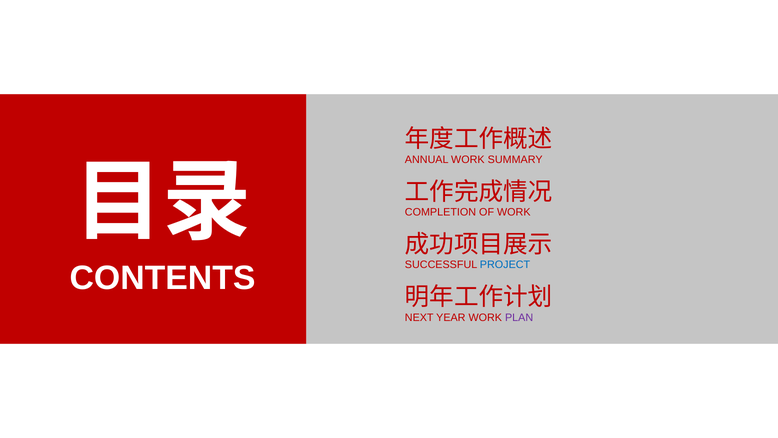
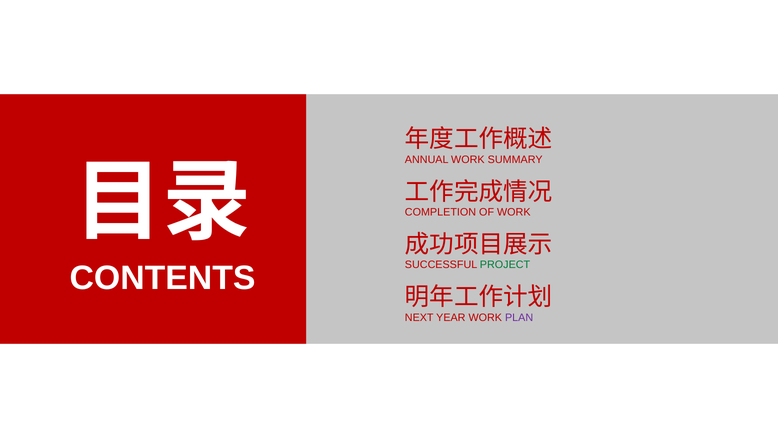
PROJECT colour: blue -> green (505, 265)
